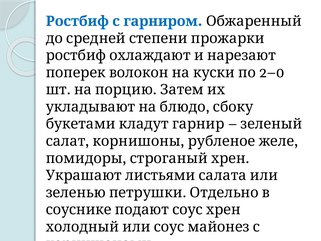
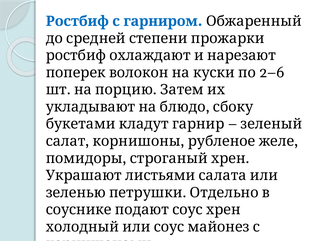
2–0: 2–0 -> 2–6 (272, 73)
